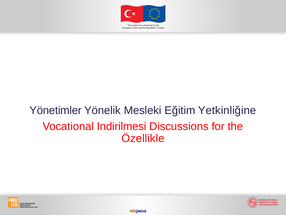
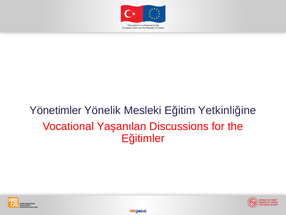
Indirilmesi: Indirilmesi -> Yaşanılan (122, 126)
Özellikle: Özellikle -> Eğitimler (143, 138)
